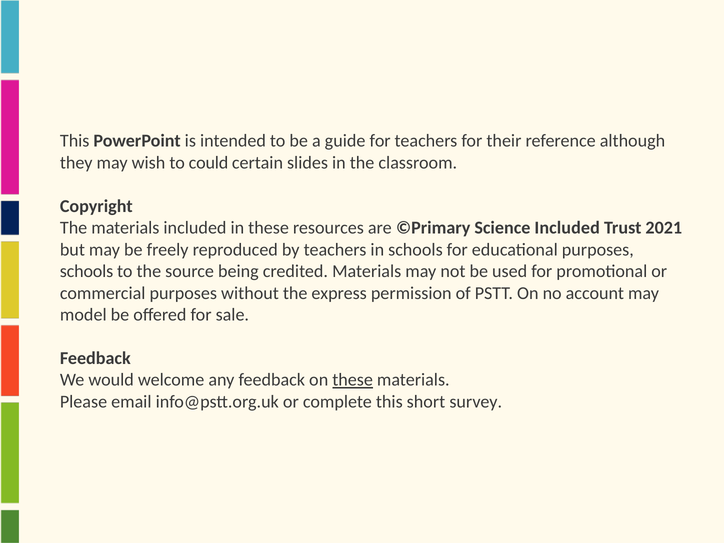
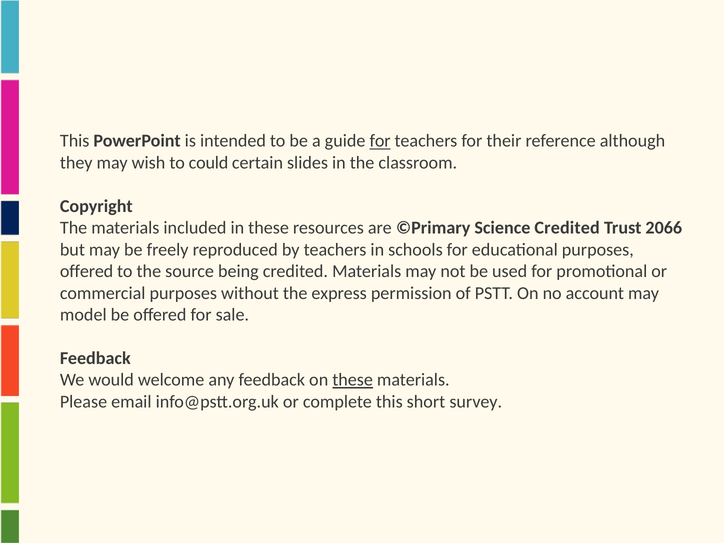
for underline: none -> present (380, 141)
Science Included: Included -> Credited (567, 228)
2021: 2021 -> 2066 (664, 228)
schools: schools -> offered (87, 271)
